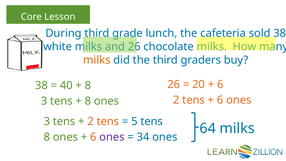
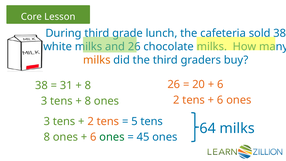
40: 40 -> 31 (66, 85)
ones colour: purple -> green (112, 137)
34: 34 -> 45 (143, 137)
